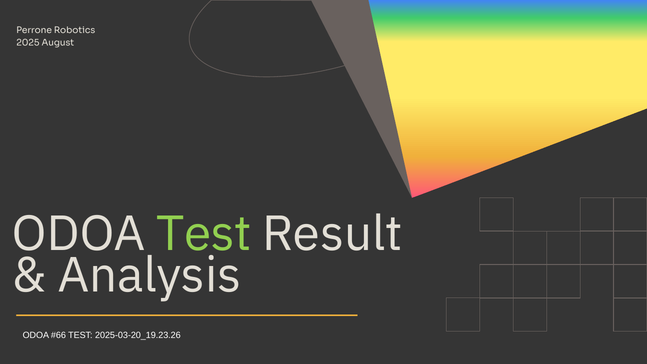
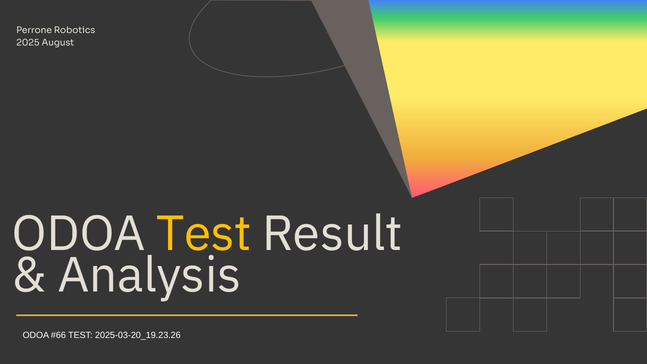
Test colour: light green -> yellow (204, 234)
